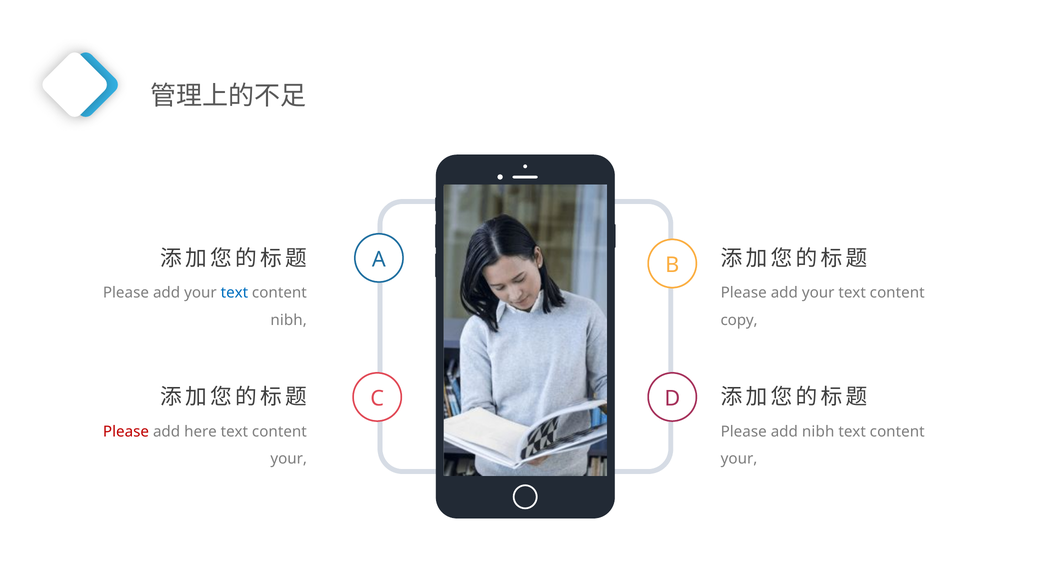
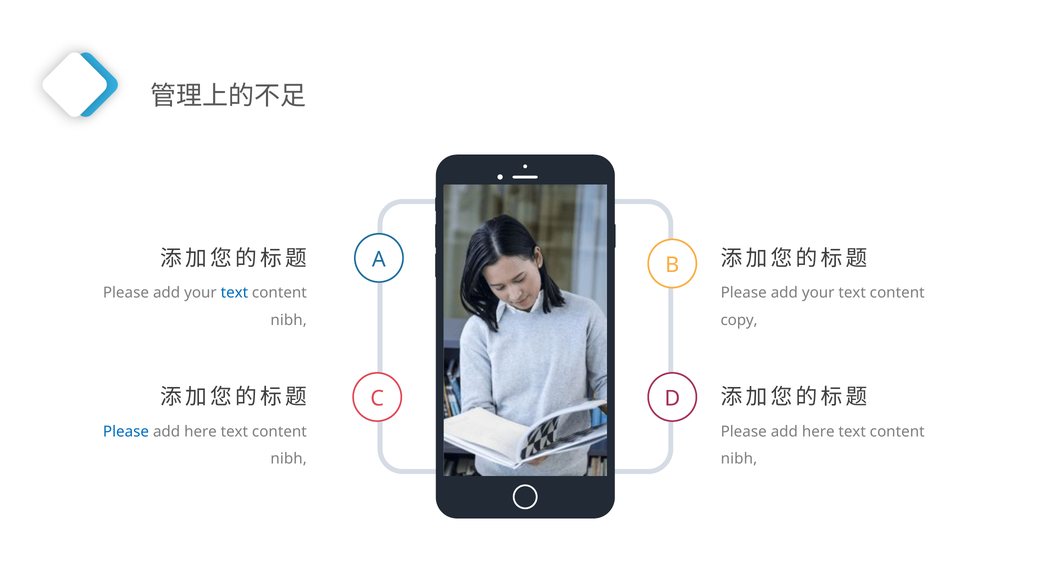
Please colour: red -> blue (126, 431)
nibh: nibh -> here (818, 431)
your: your -> nibh (289, 459)
your: your -> nibh (739, 459)
